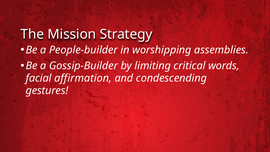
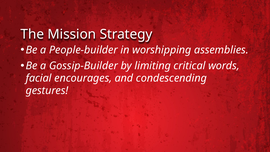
affirmation: affirmation -> encourages (83, 78)
